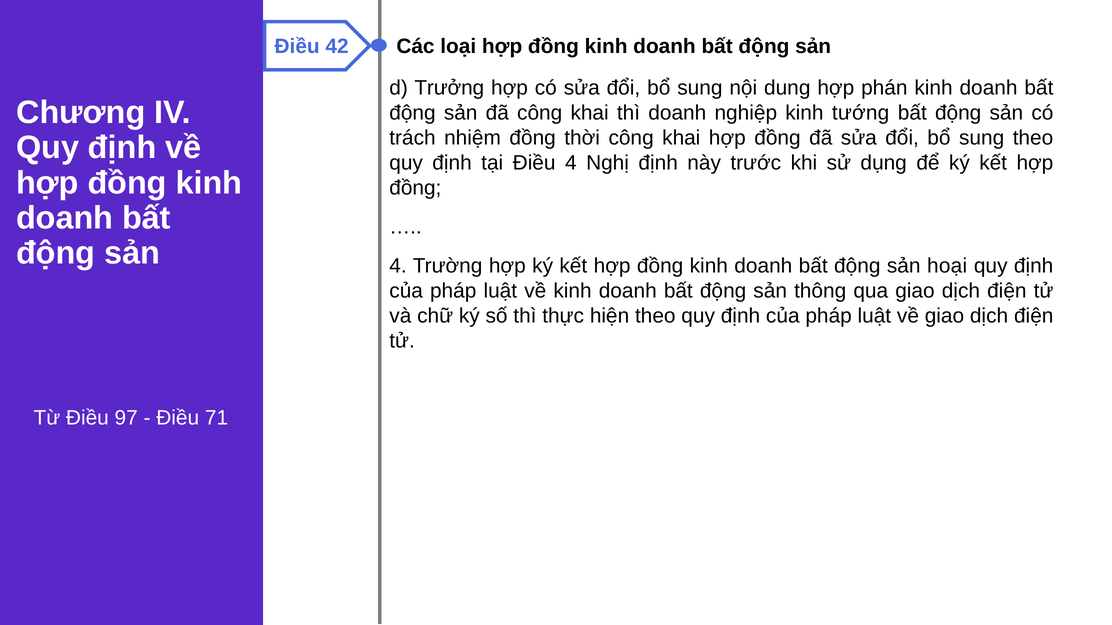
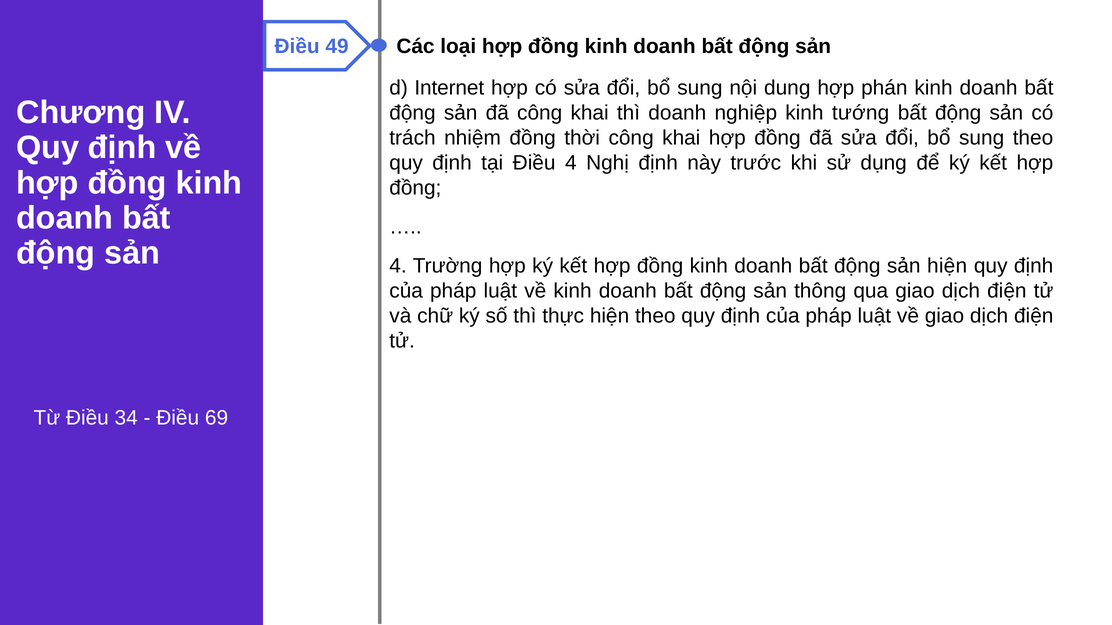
42: 42 -> 49 (337, 47)
Trưởng: Trưởng -> Internet (449, 88)
sản hoại: hoại -> hiện (947, 266)
97: 97 -> 34 (126, 418)
71: 71 -> 69 (217, 418)
